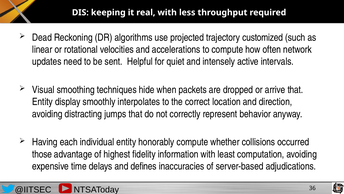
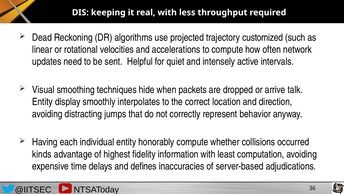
arrive that: that -> talk (295, 90)
those: those -> kinds (42, 154)
